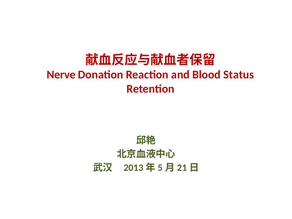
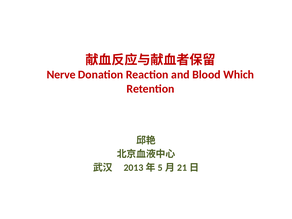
Status: Status -> Which (239, 75)
